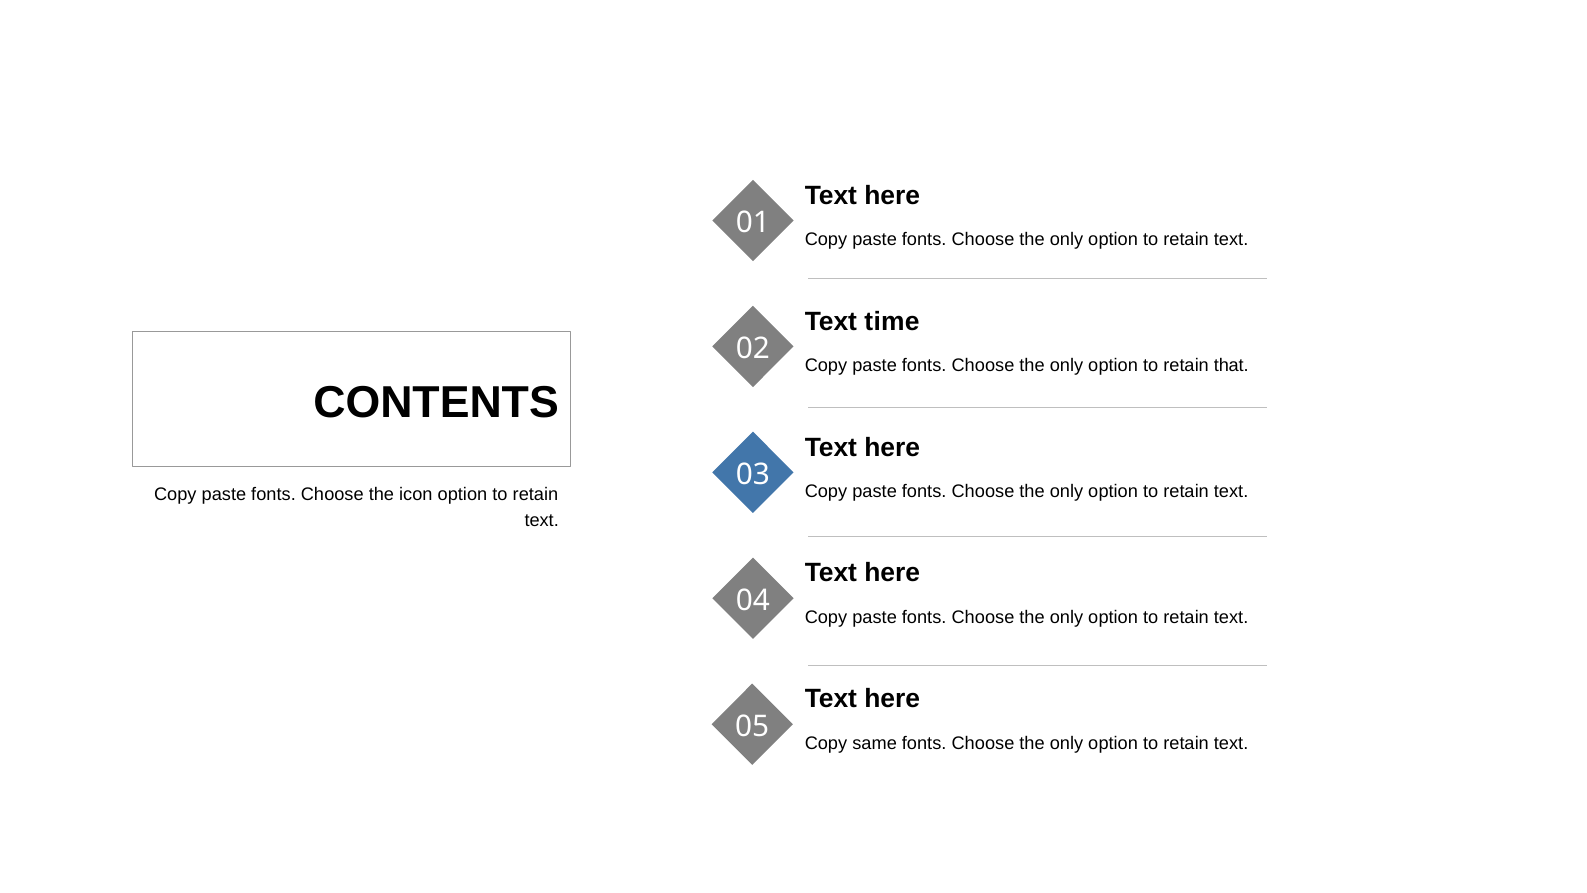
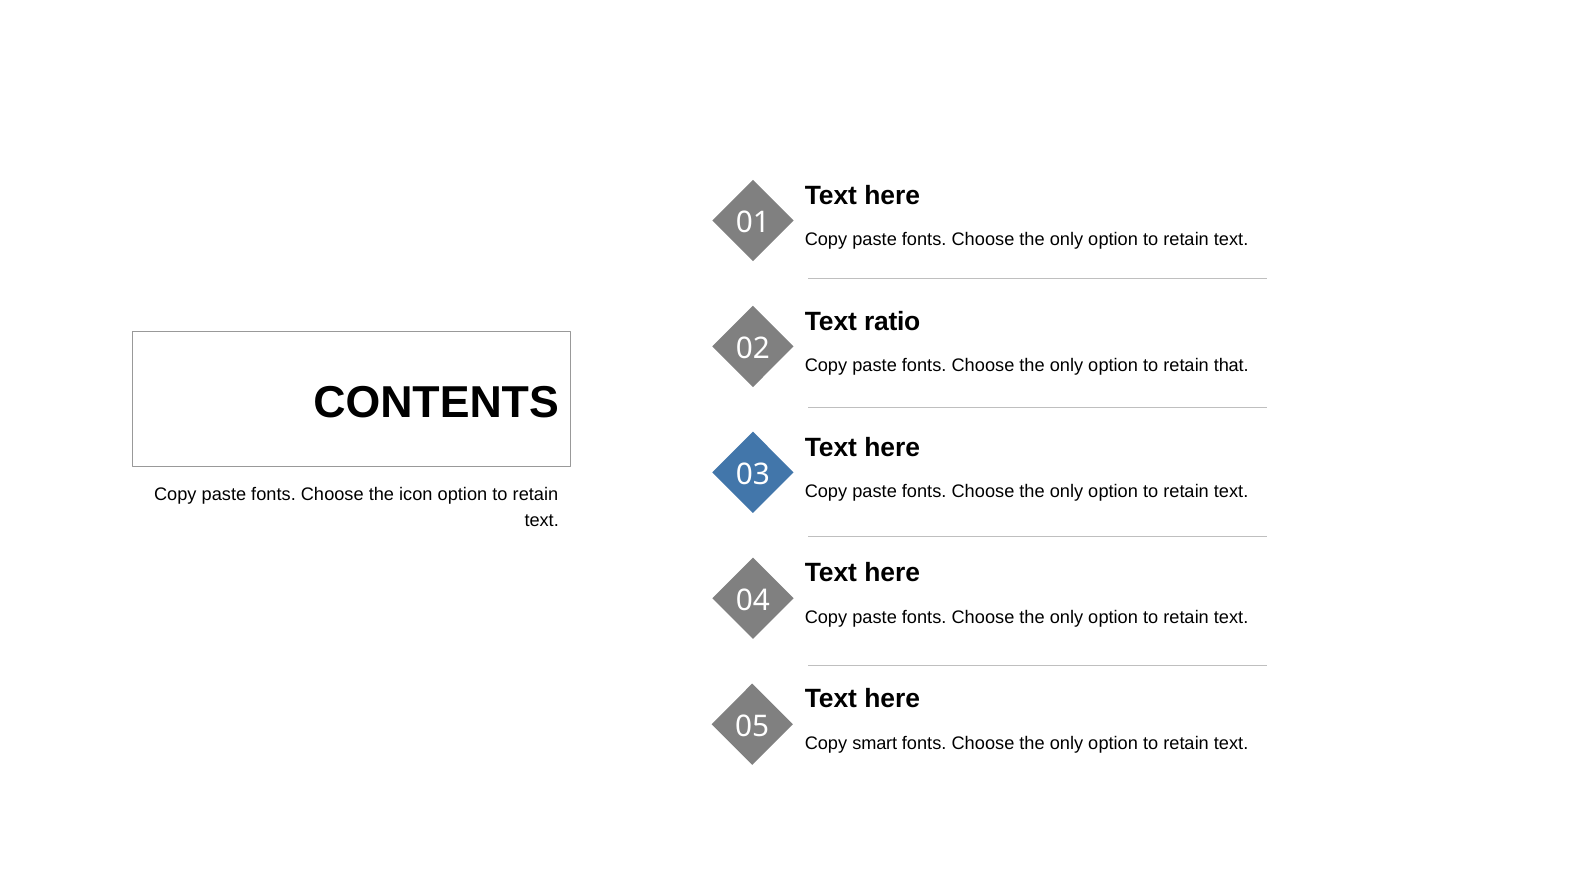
time: time -> ratio (892, 321)
same: same -> smart (875, 743)
